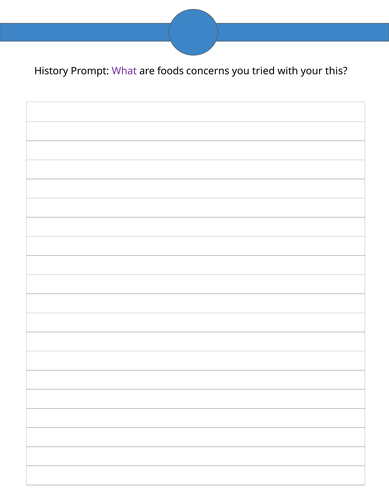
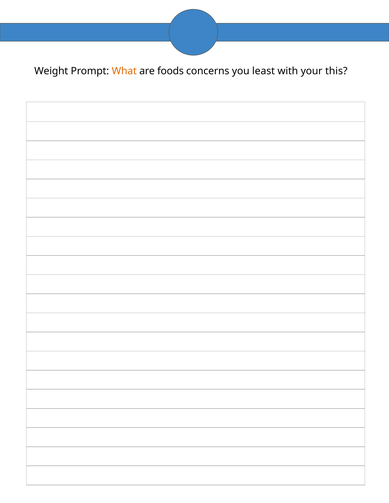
History: History -> Weight (51, 71)
What colour: purple -> orange (124, 71)
tried: tried -> least (264, 71)
